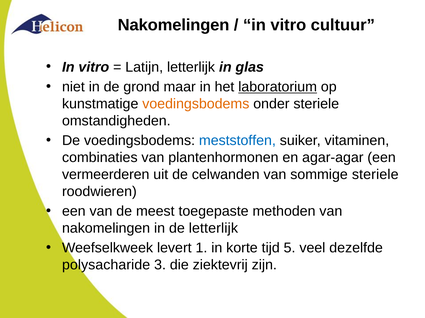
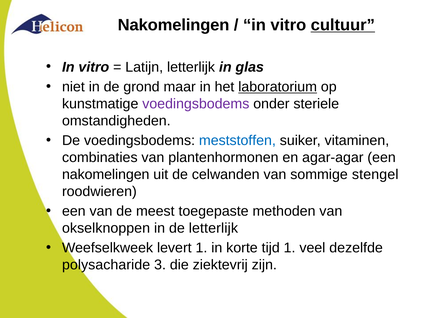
cultuur underline: none -> present (343, 25)
voedingsbodems colour: orange -> purple (196, 104)
vermeerderen: vermeerderen -> nakomelingen (106, 175)
sommige steriele: steriele -> stengel (375, 175)
nakomelingen: nakomelingen -> okselknoppen (106, 229)
tijd 5: 5 -> 1 (290, 249)
